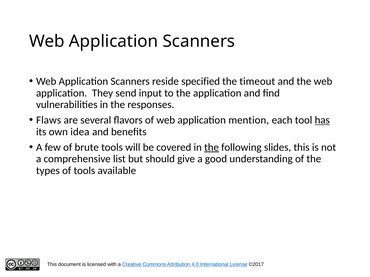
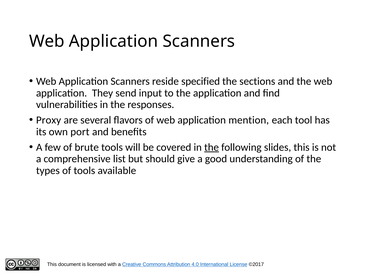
timeout: timeout -> sections (257, 81)
Flaws: Flaws -> Proxy (49, 120)
has underline: present -> none (322, 120)
idea: idea -> port (80, 132)
